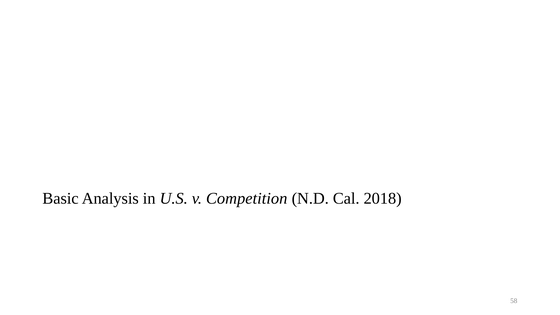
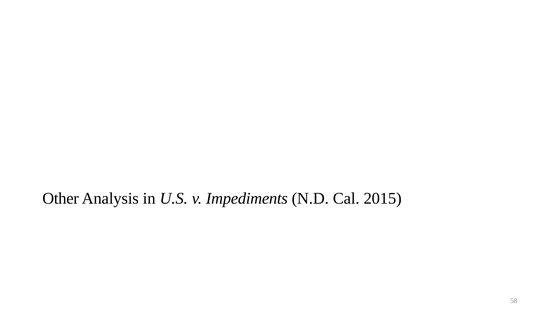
Basic: Basic -> Other (61, 199)
Competition: Competition -> Impediments (247, 199)
2018: 2018 -> 2015 (383, 199)
